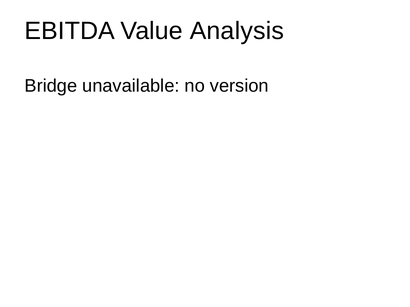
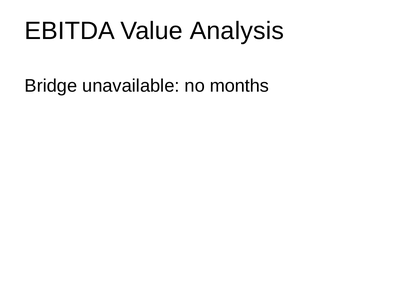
version: version -> months (239, 86)
